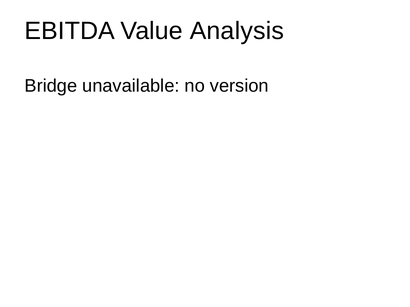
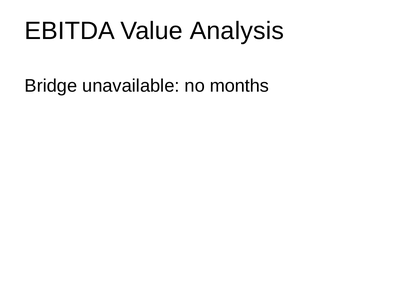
version: version -> months (239, 86)
